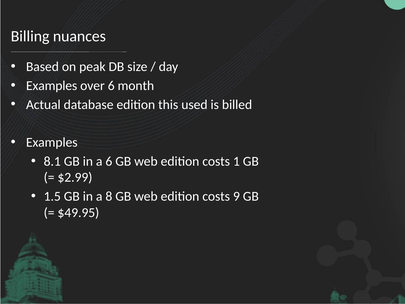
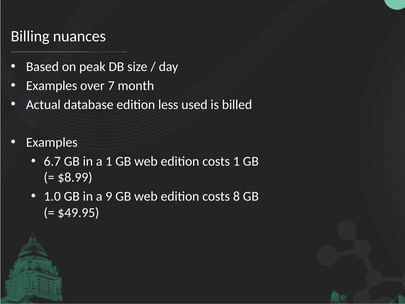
over 6: 6 -> 7 (111, 86)
this: this -> less (168, 104)
8.1: 8.1 -> 6.7 (52, 161)
a 6: 6 -> 1 (109, 161)
$2.99: $2.99 -> $8.99 (75, 177)
1.5: 1.5 -> 1.0 (52, 196)
8: 8 -> 9 (109, 196)
9: 9 -> 8 (236, 196)
